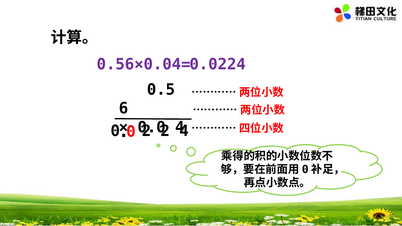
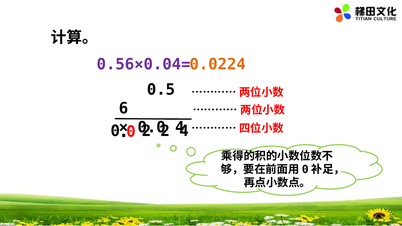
0.0224 colour: purple -> orange (218, 64)
